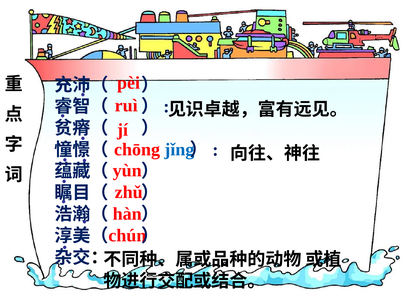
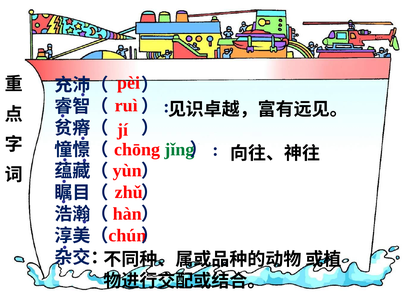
jǐng colour: blue -> green (179, 150)
